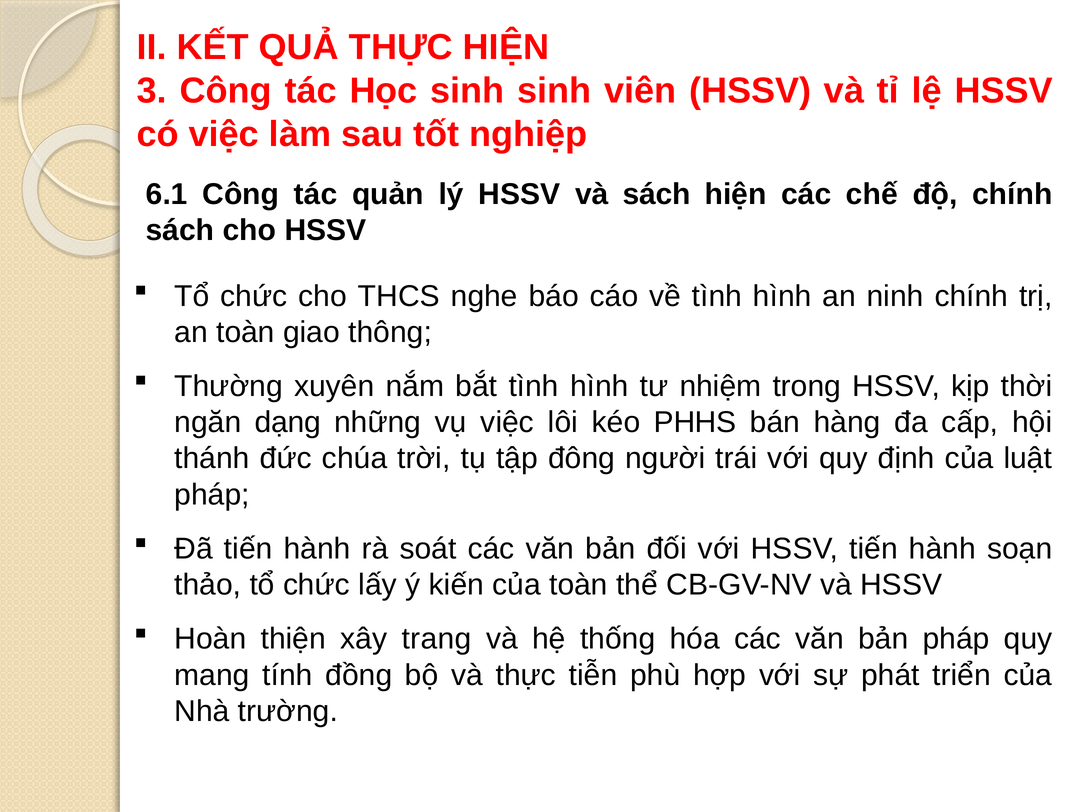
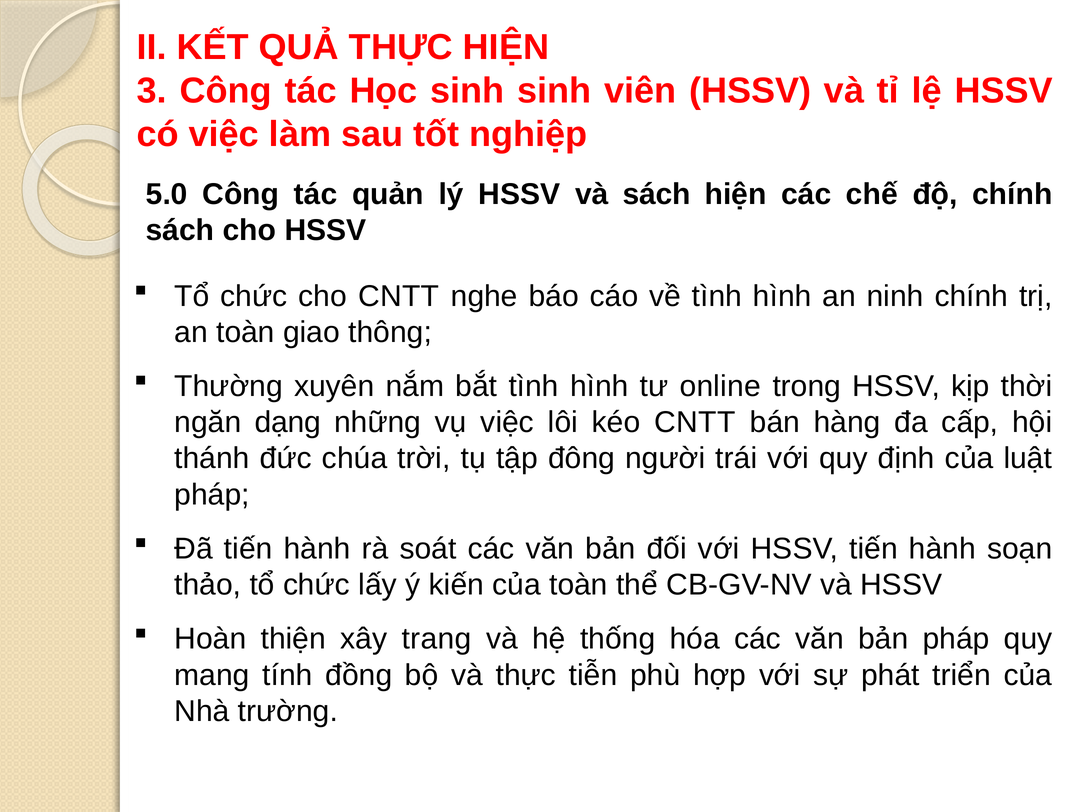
6.1: 6.1 -> 5.0 (167, 194)
cho THCS: THCS -> CNTT (399, 296)
nhiệm: nhiệm -> online (720, 386)
kéo PHHS: PHHS -> CNTT (695, 422)
